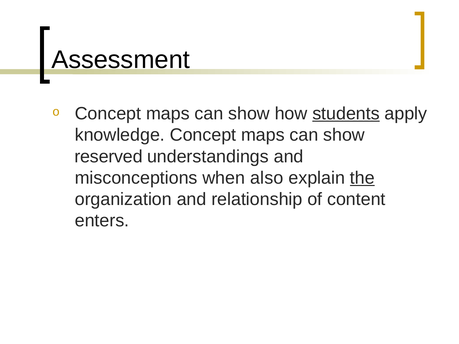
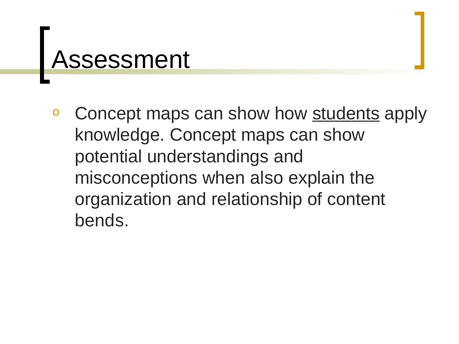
reserved: reserved -> potential (108, 157)
the underline: present -> none (362, 178)
enters: enters -> bends (102, 221)
